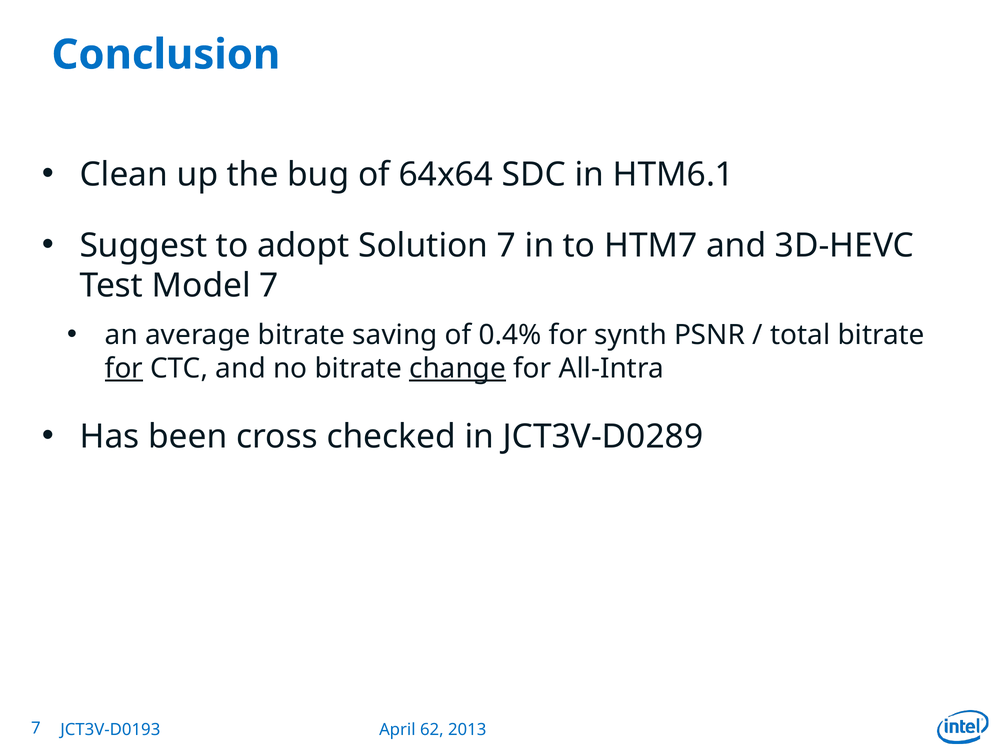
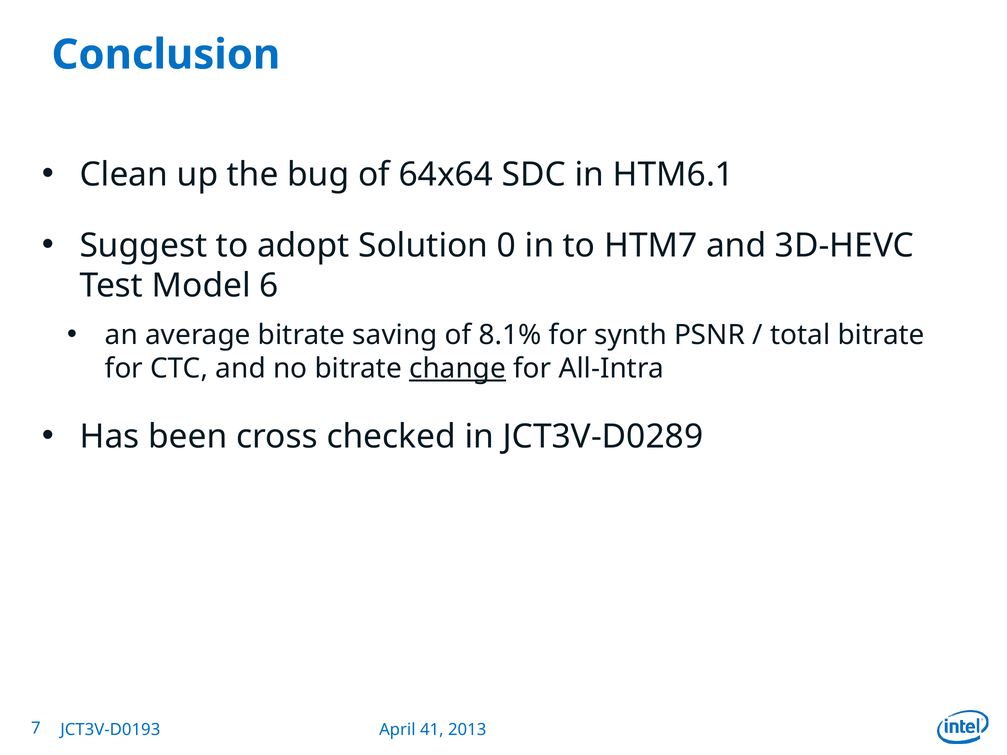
Solution 7: 7 -> 0 (507, 246)
Model 7: 7 -> 6 (269, 286)
0.4%: 0.4% -> 8.1% (510, 335)
for underline: present -> none (124, 369)
62: 62 -> 41 (432, 730)
